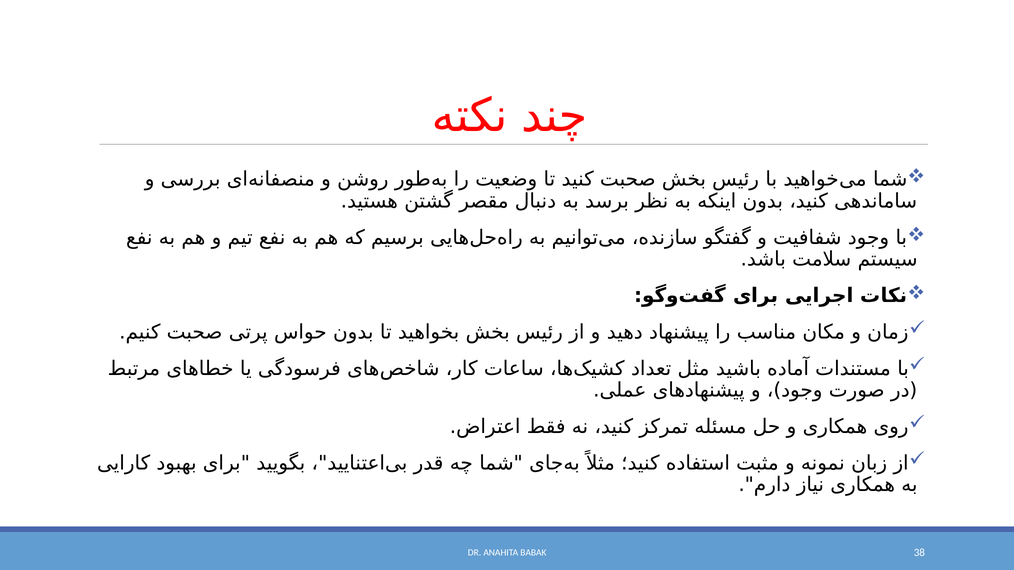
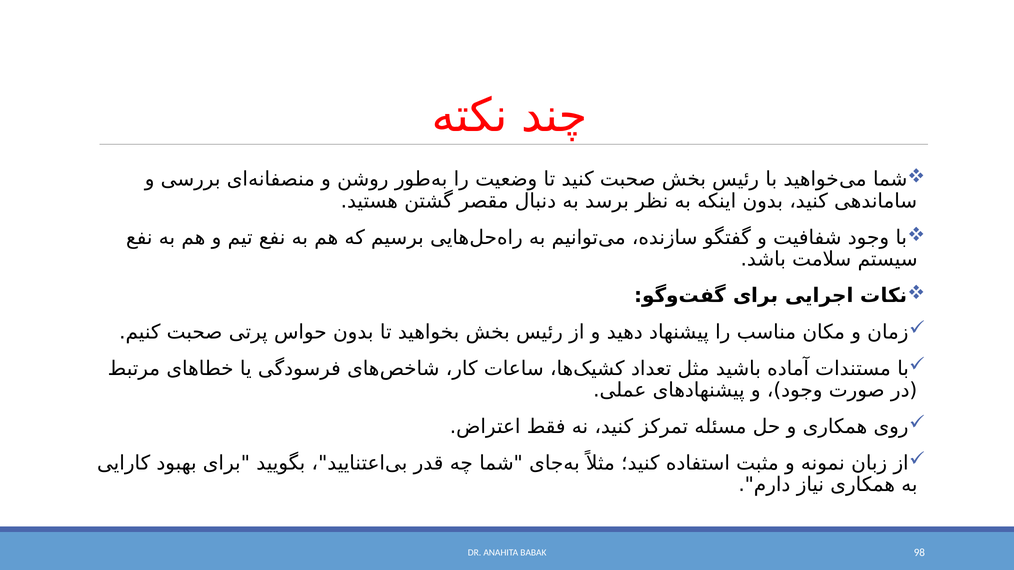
38: 38 -> 98 (919, 553)
